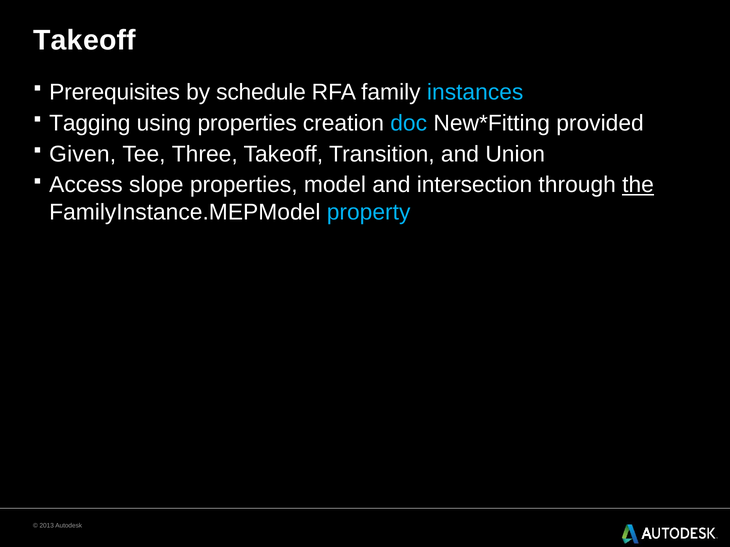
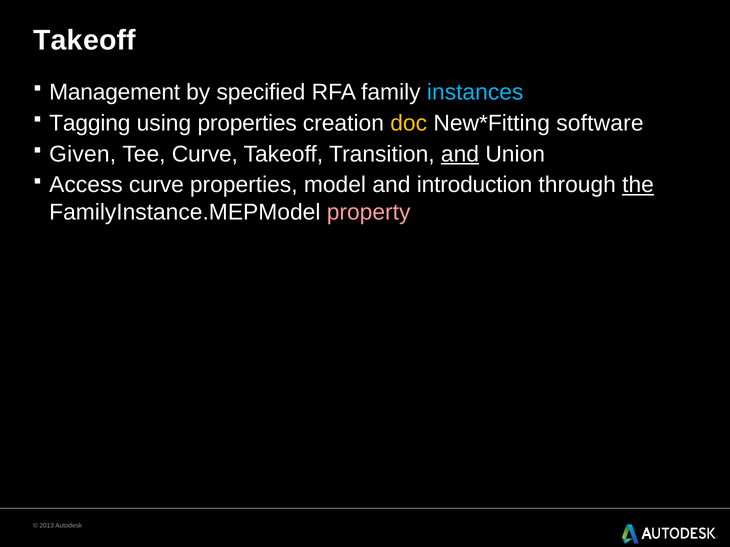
Prerequisites: Prerequisites -> Management (115, 92)
schedule: schedule -> specified (261, 92)
doc colour: light blue -> yellow (409, 123)
provided: provided -> software (600, 123)
Tee Three: Three -> Curve (205, 154)
and underline: none -> present (460, 154)
Access slope: slope -> curve (156, 185)
intersection: intersection -> introduction (475, 185)
property colour: light blue -> pink (369, 212)
